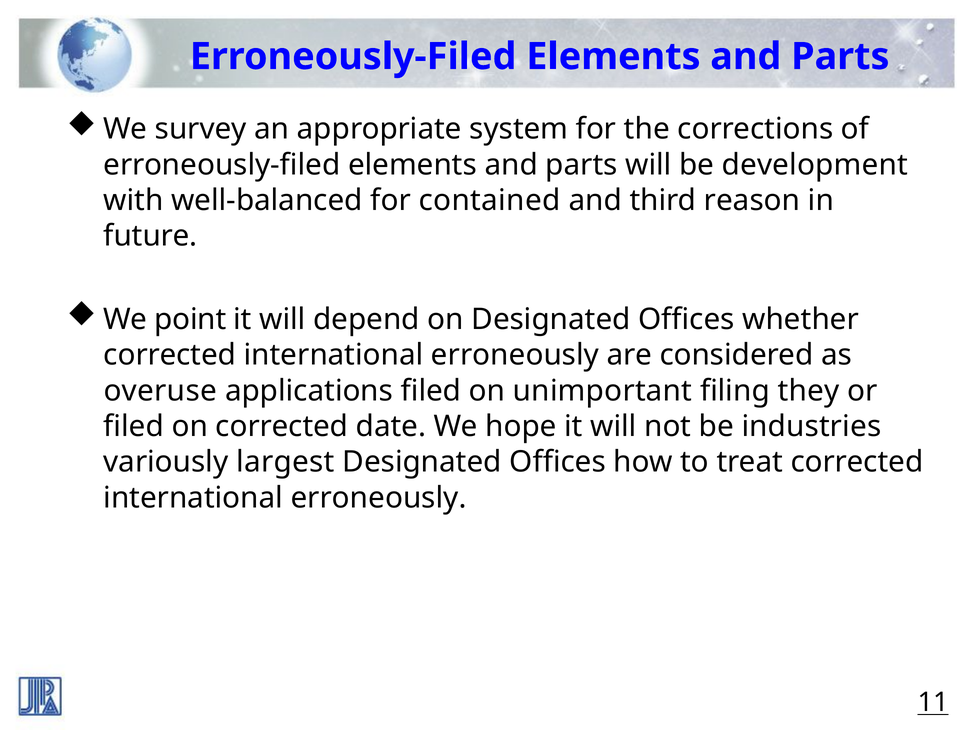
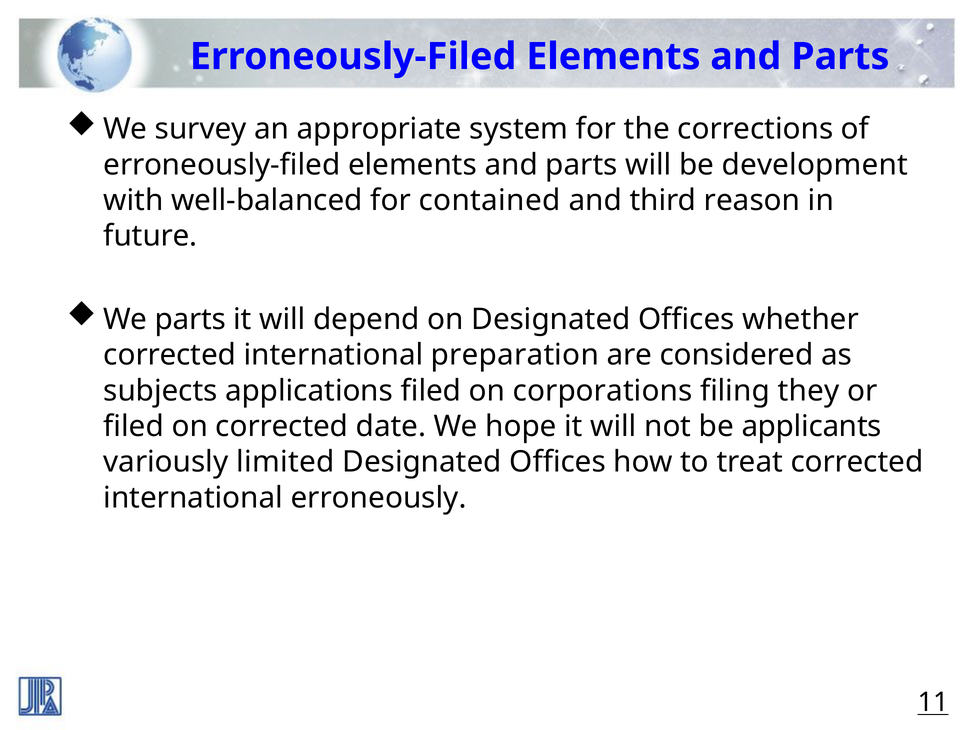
We point: point -> parts (190, 319)
erroneously: erroneously -> preparation (515, 355)
overuse: overuse -> subjects (160, 391)
unimportant: unimportant -> corporations (603, 391)
industries: industries -> applicants (812, 426)
largest: largest -> limited (285, 462)
